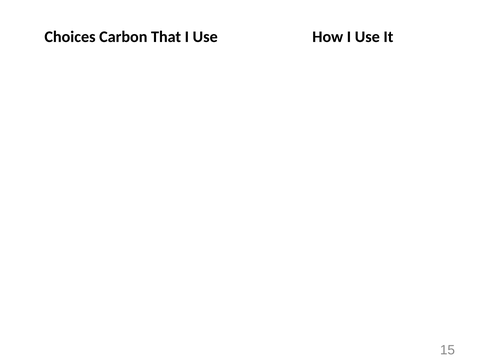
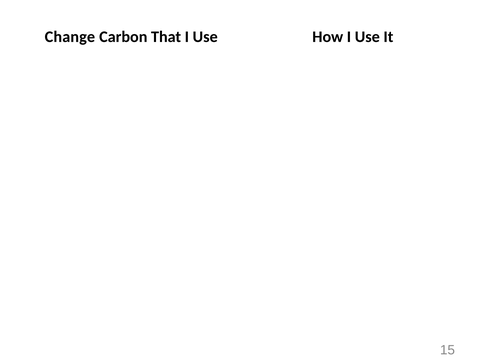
Choices: Choices -> Change (70, 37)
